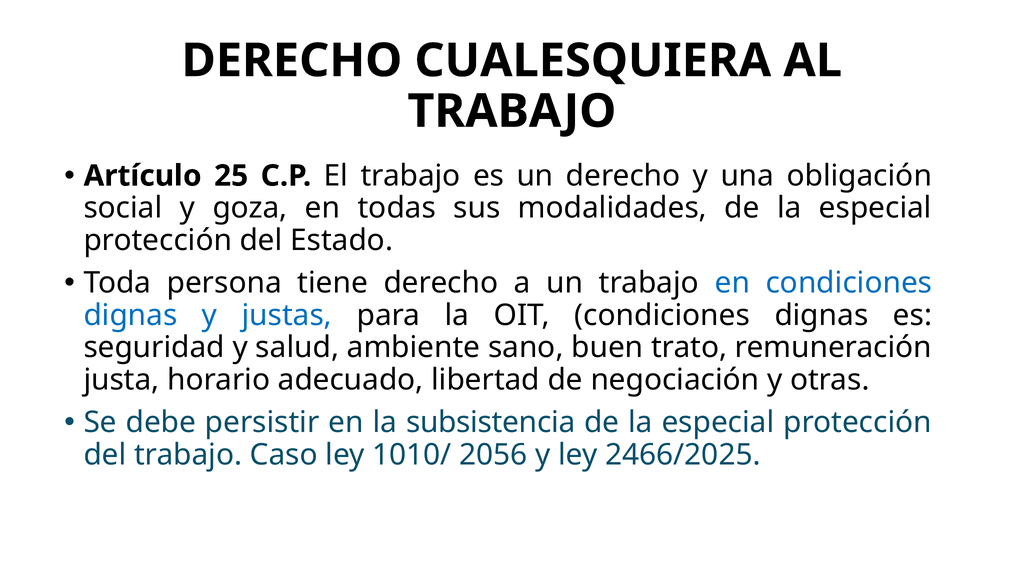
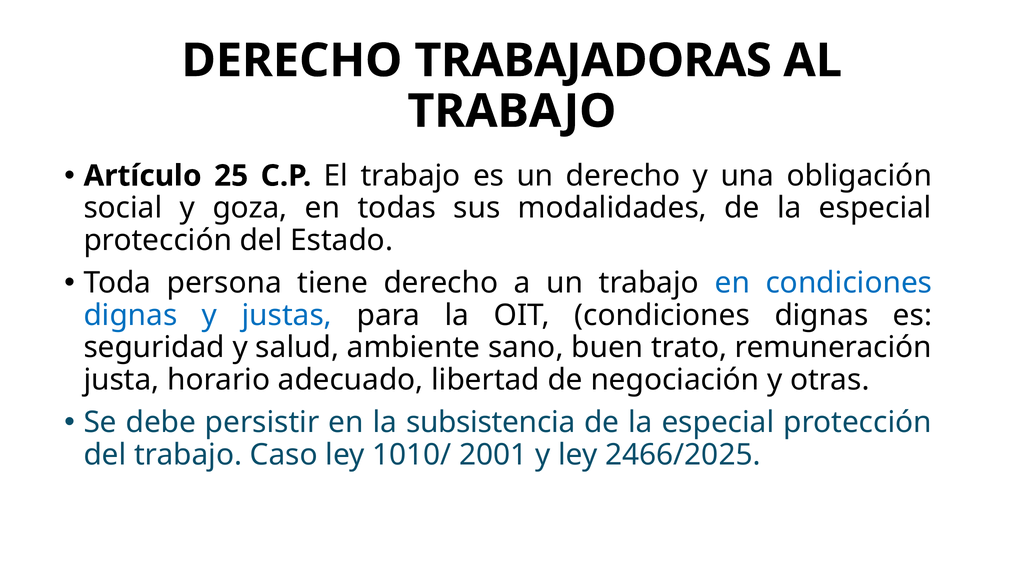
CUALESQUIERA: CUALESQUIERA -> TRABAJADORAS (593, 61)
2056: 2056 -> 2001 (493, 455)
